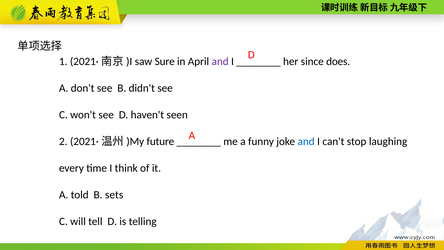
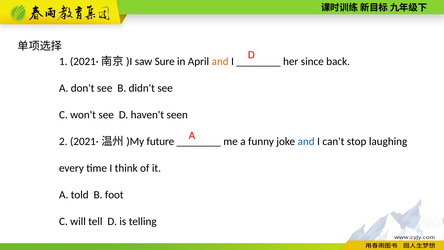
and colour: purple -> orange (220, 61)
does: does -> back (338, 61)
sets: sets -> foot (114, 195)
